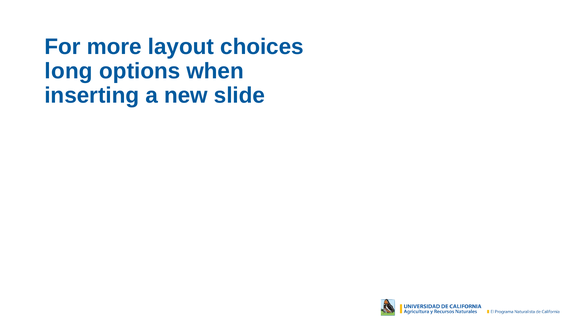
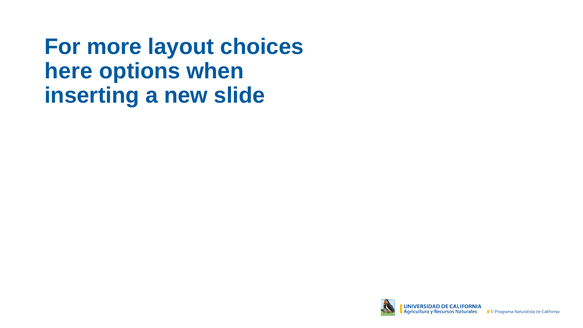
long: long -> here (69, 71)
